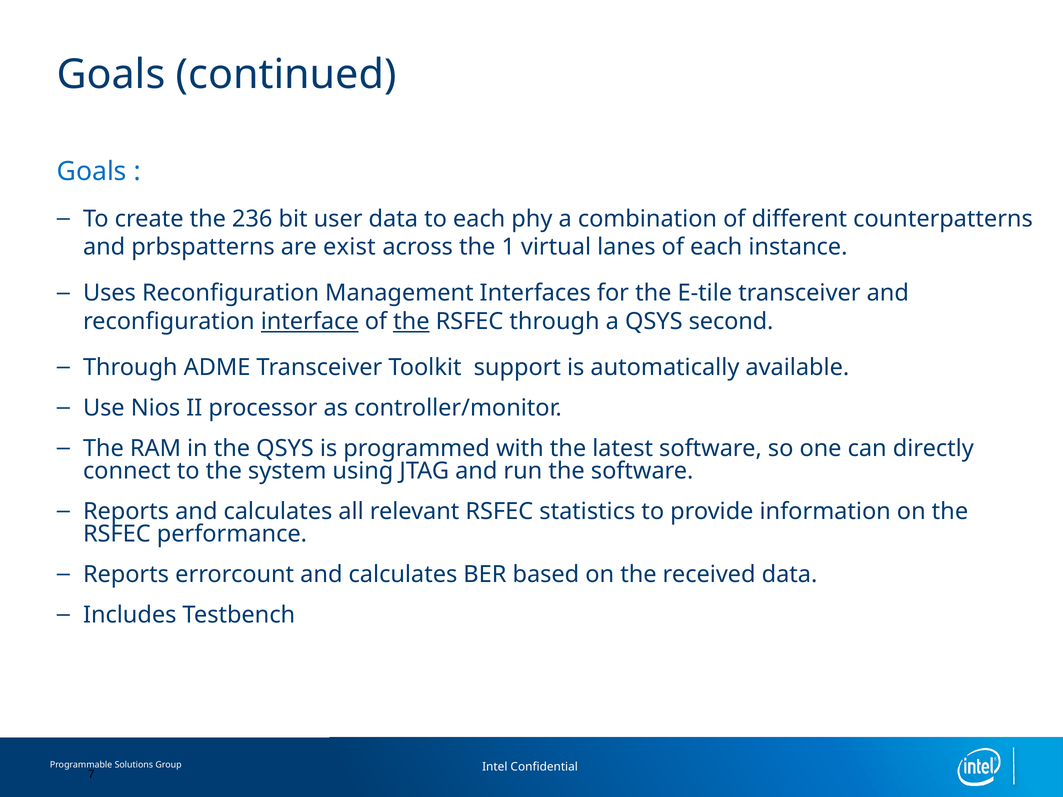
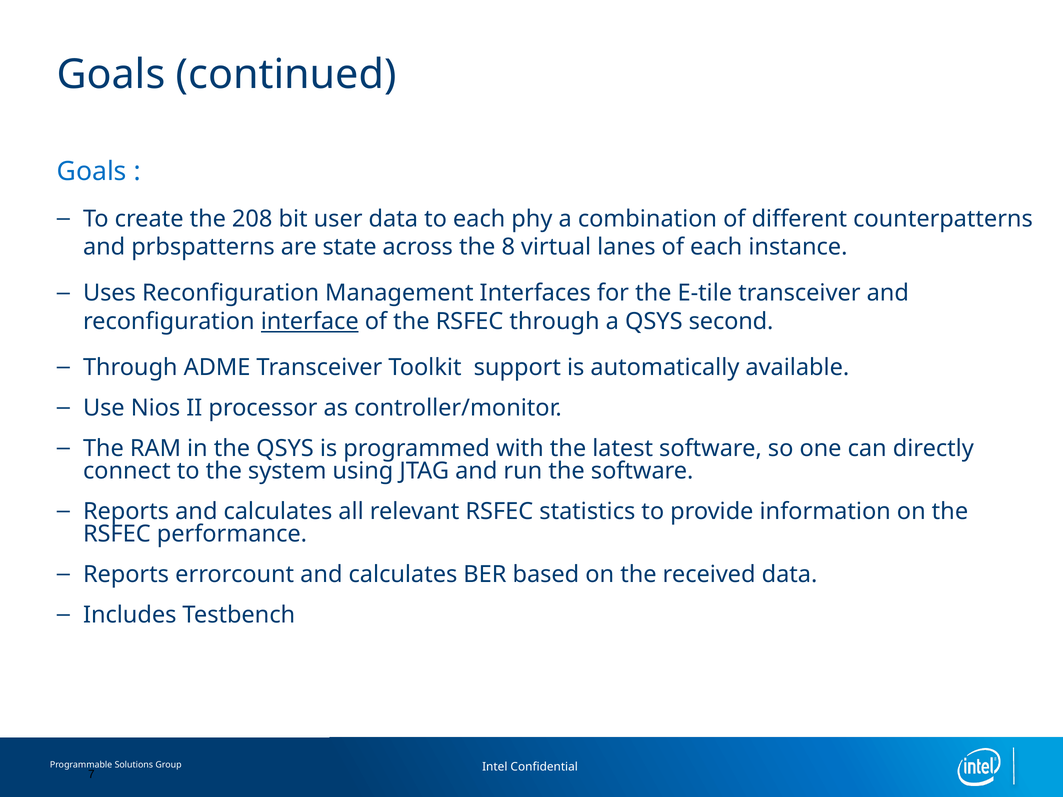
236: 236 -> 208 (252, 219)
exist: exist -> state (350, 247)
1: 1 -> 8 (508, 247)
the underline: present -> none (411, 322)
